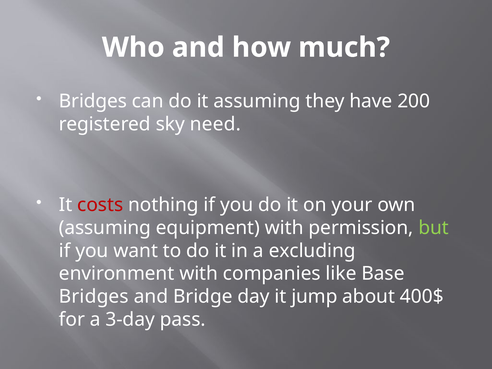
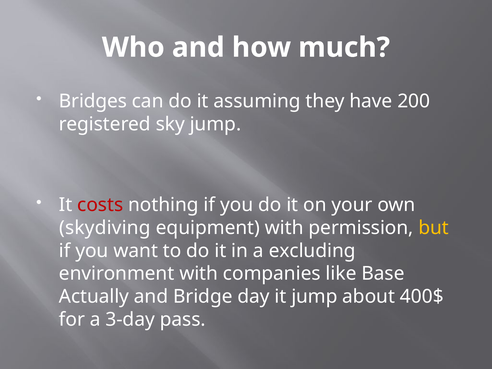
sky need: need -> jump (215, 124)
assuming: assuming -> skydiving (105, 228)
but colour: light green -> yellow (434, 228)
Bridges: Bridges -> Actually (94, 297)
